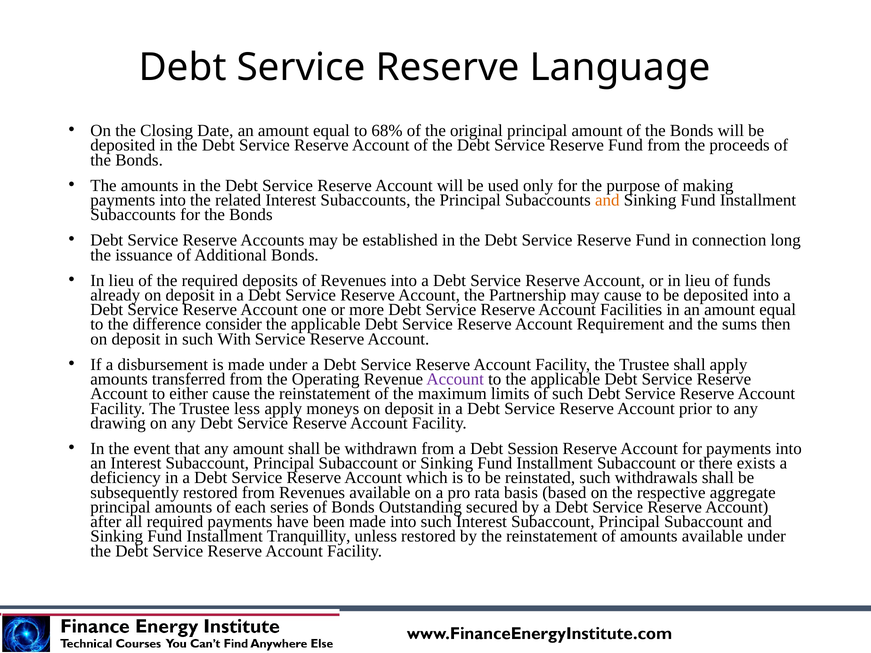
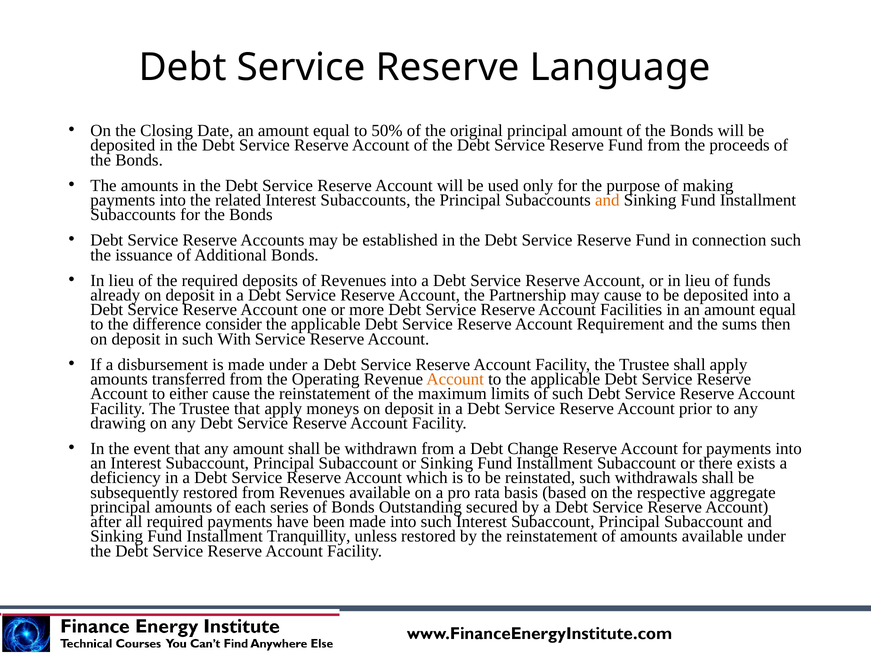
68%: 68% -> 50% (387, 131)
connection long: long -> such (786, 240)
Account colour: purple -> orange (455, 379)
Trustee less: less -> that (247, 409)
Session: Session -> Change (533, 449)
